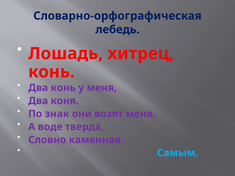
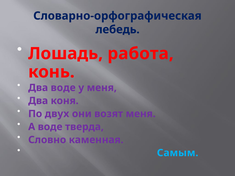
хитрец: хитрец -> работа (141, 54)
Два конь: конь -> воде (63, 88)
знак: знак -> двух (57, 114)
